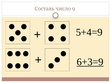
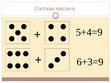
6+3=9 underline: present -> none (90, 62)
